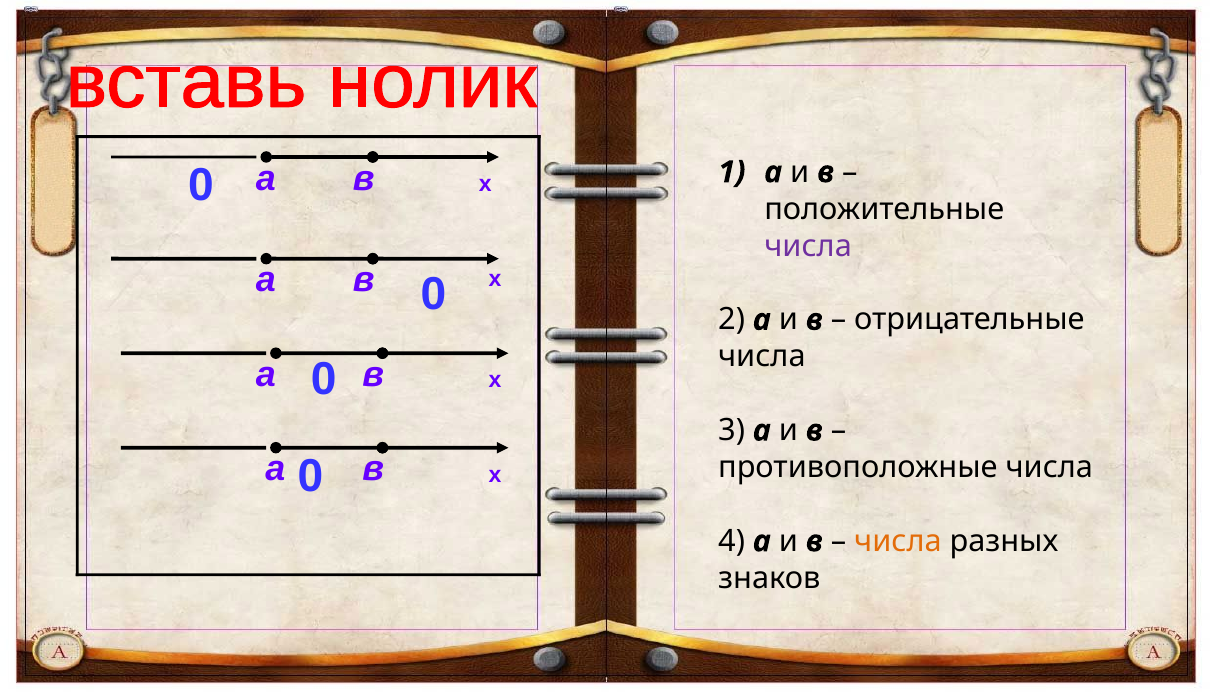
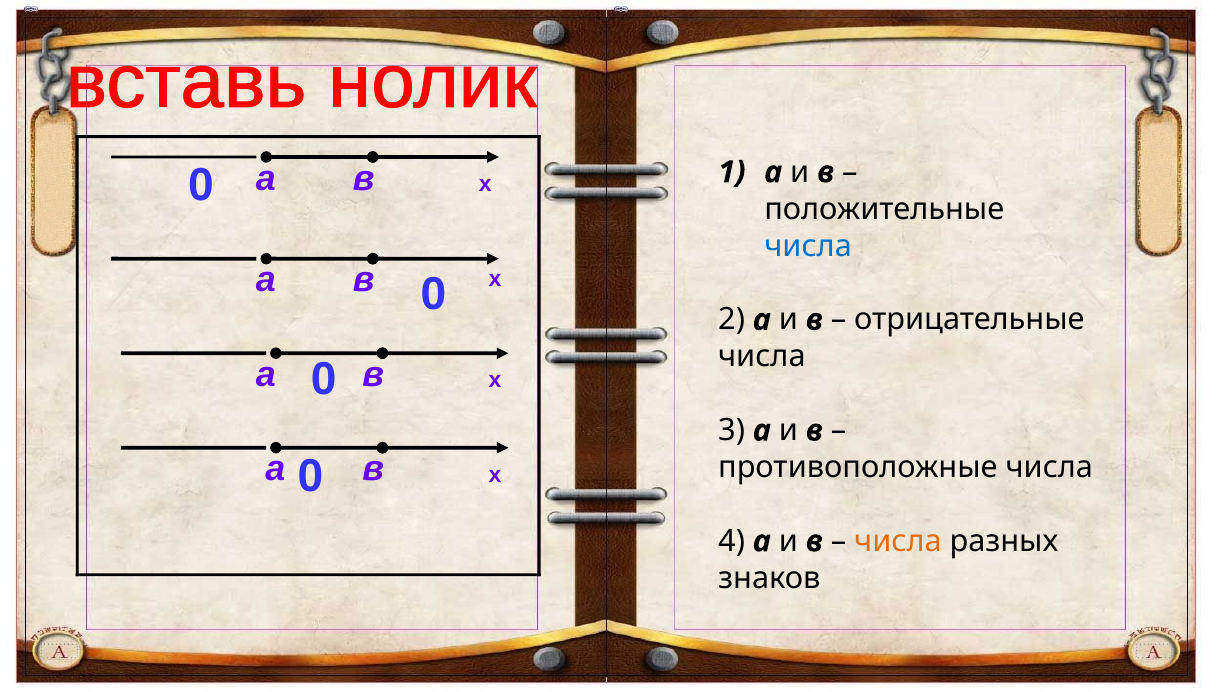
числа colour: purple -> blue (808, 246)
